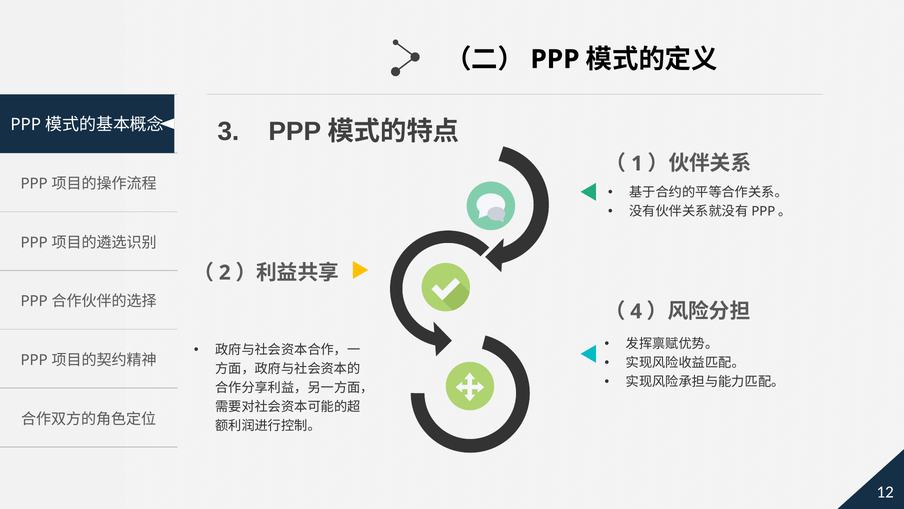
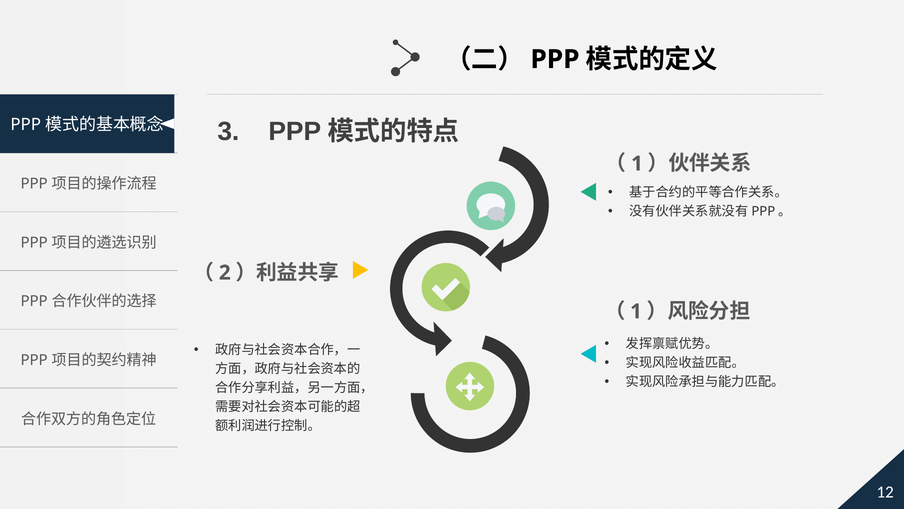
4: 4 -> 1 (636, 311)
